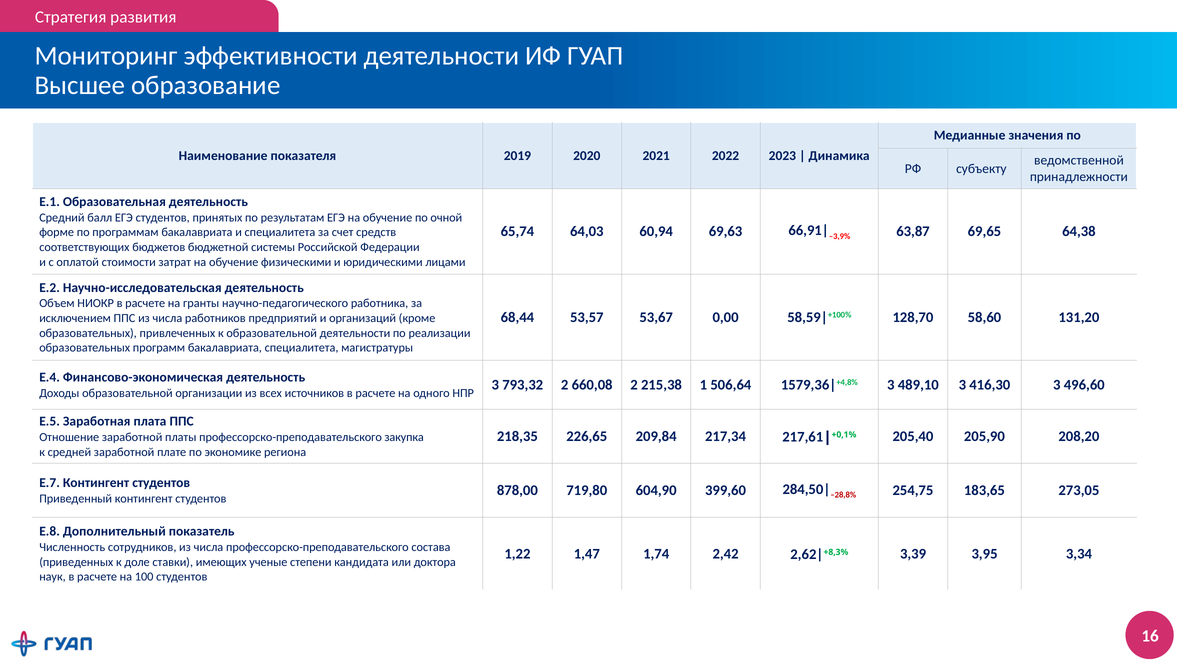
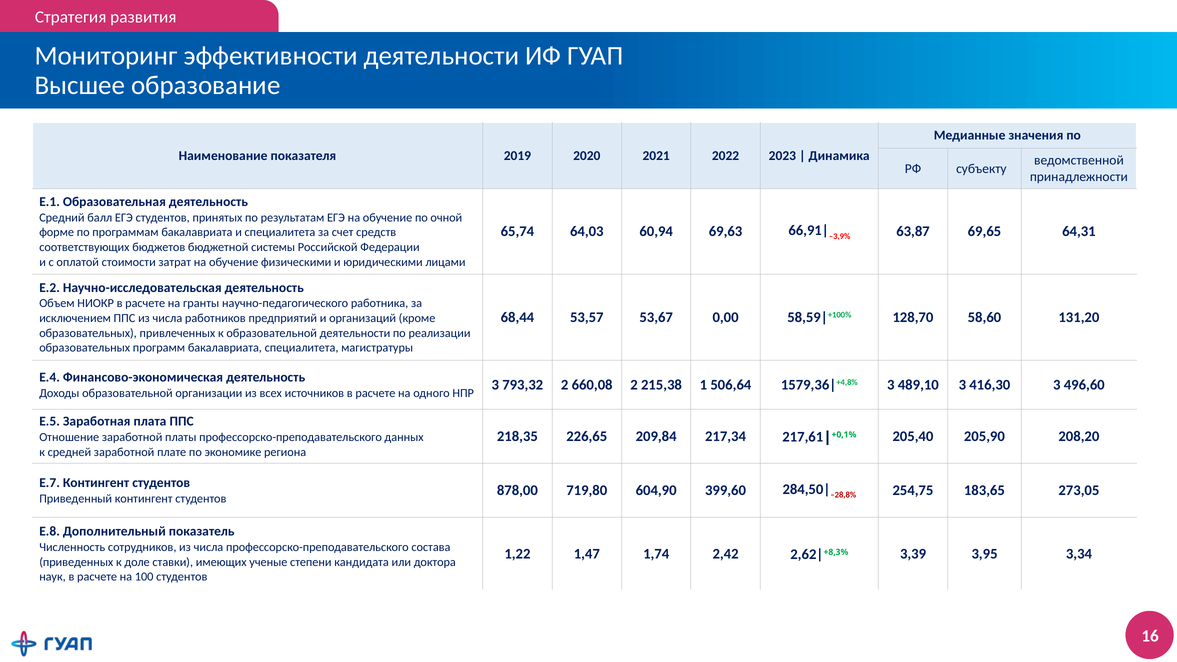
64,38: 64,38 -> 64,31 (1079, 232)
закупка: закупка -> данных (404, 437)
